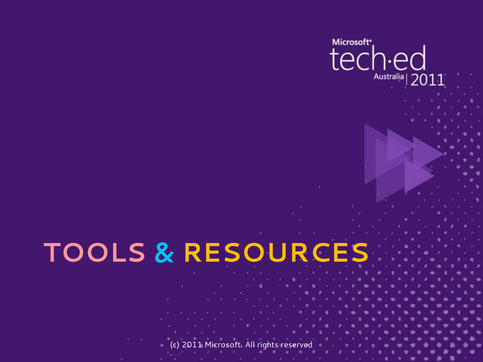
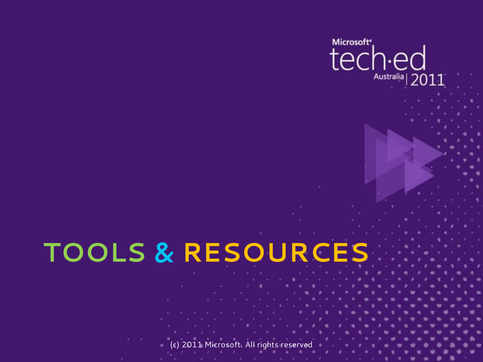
TOOLS colour: pink -> light green (95, 253)
